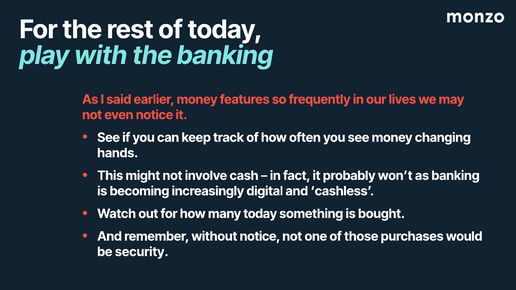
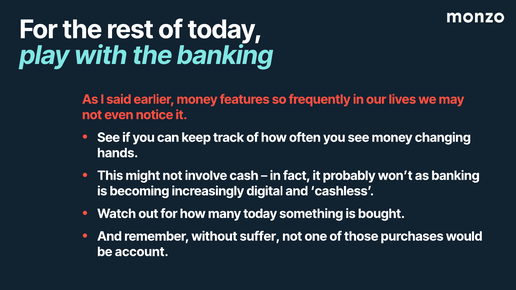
without notice: notice -> suffer (260, 237)
security: security -> account (142, 252)
